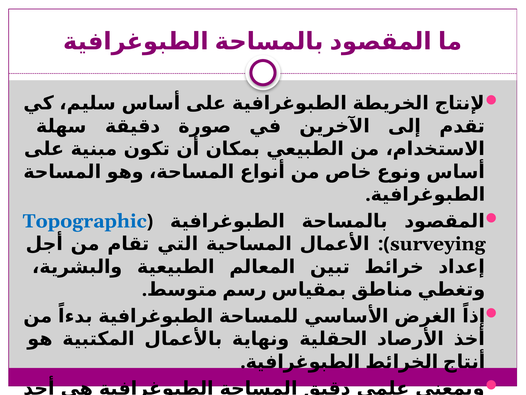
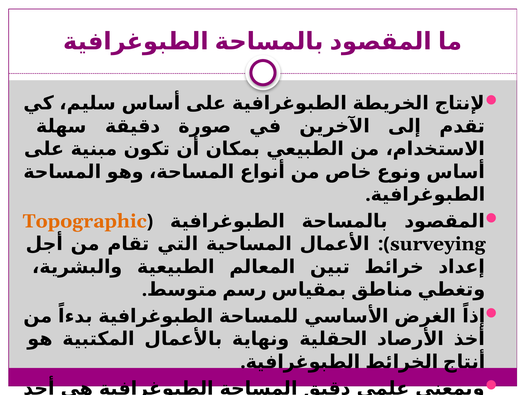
Topographic colour: blue -> orange (85, 221)
